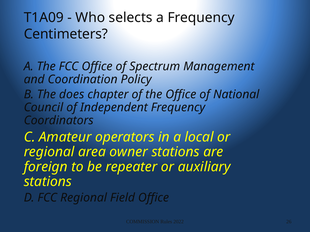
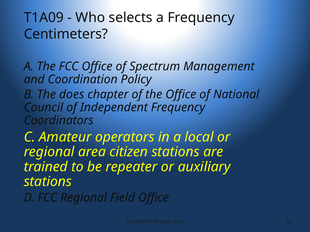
owner: owner -> citizen (129, 152)
foreign: foreign -> trained (46, 167)
